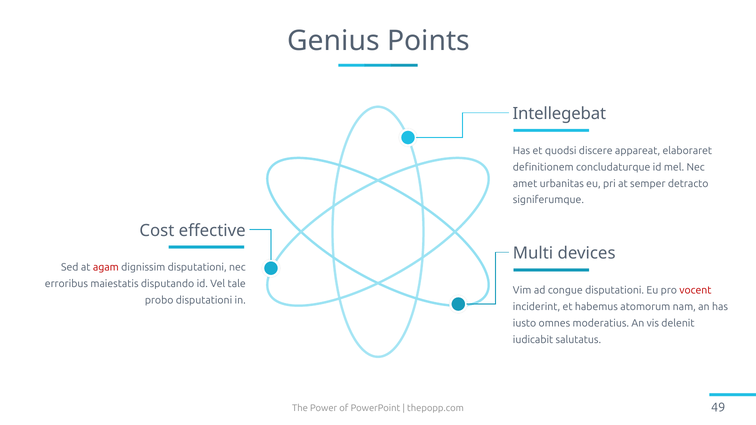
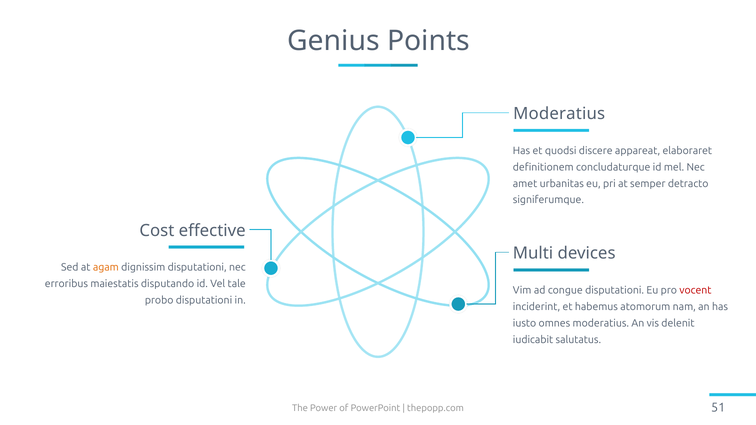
Intellegebat: Intellegebat -> Moderatius (559, 114)
agam colour: red -> orange (106, 268)
49: 49 -> 51 (718, 408)
